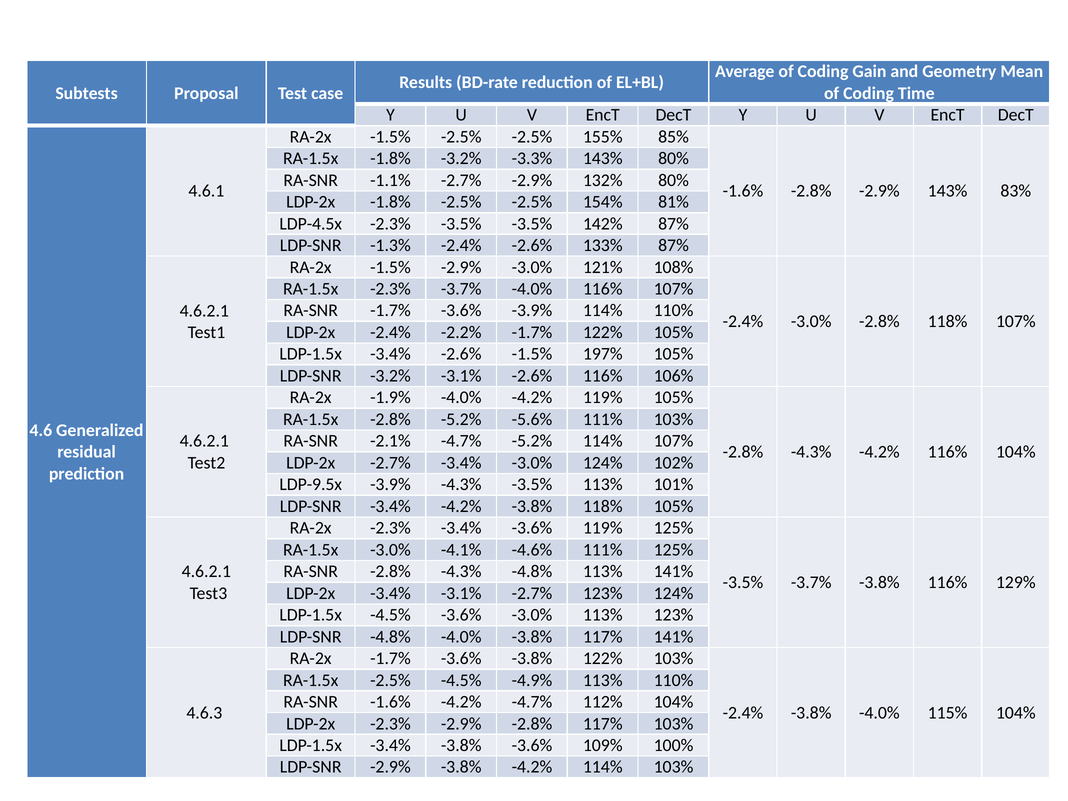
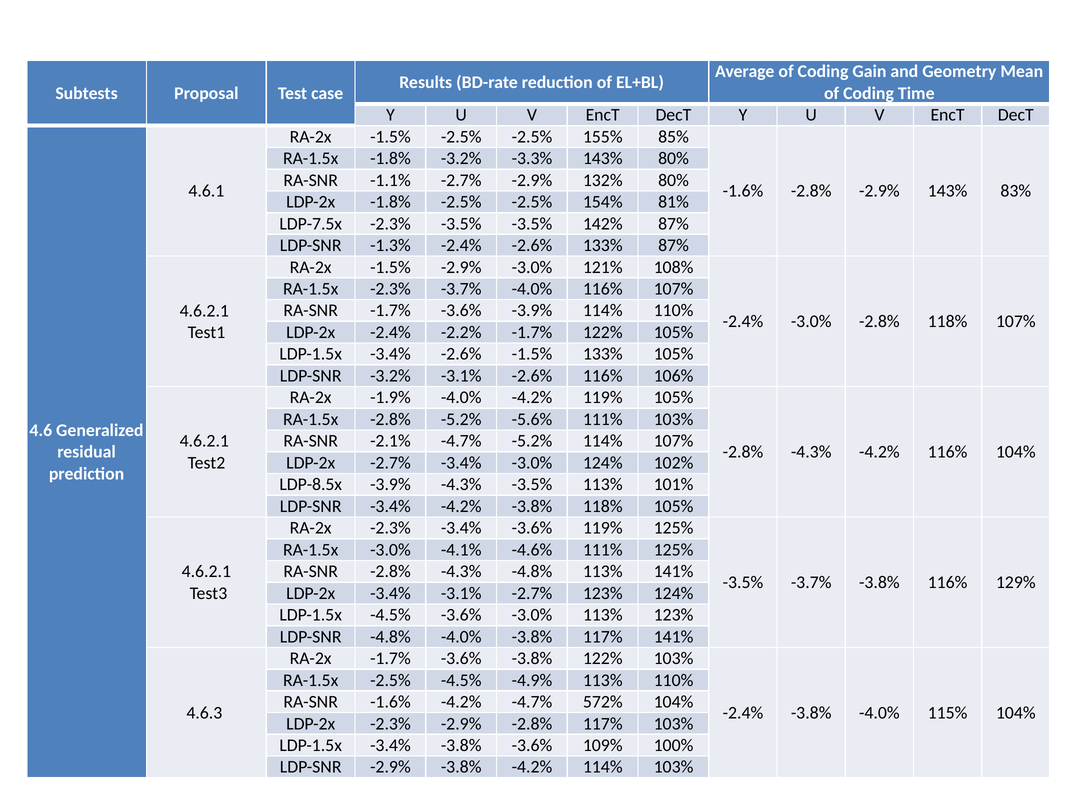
LDP-4.5x: LDP-4.5x -> LDP-7.5x (311, 224)
-1.5% 197%: 197% -> 133% (603, 354)
LDP-9.5x: LDP-9.5x -> LDP-8.5x (311, 485)
112%: 112% -> 572% (603, 702)
